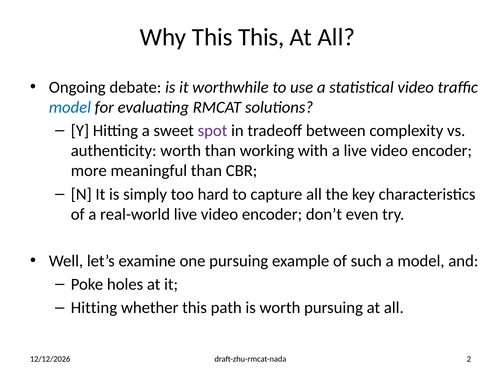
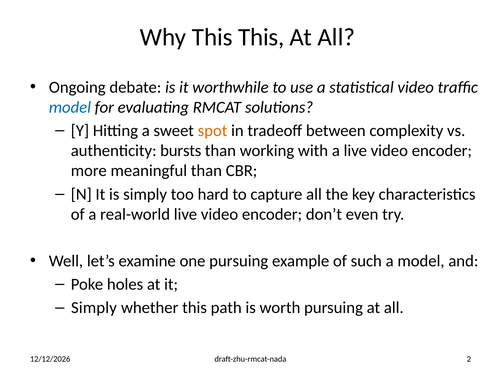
spot colour: purple -> orange (213, 131)
authenticity worth: worth -> bursts (181, 151)
Hitting: Hitting -> Simply (94, 308)
